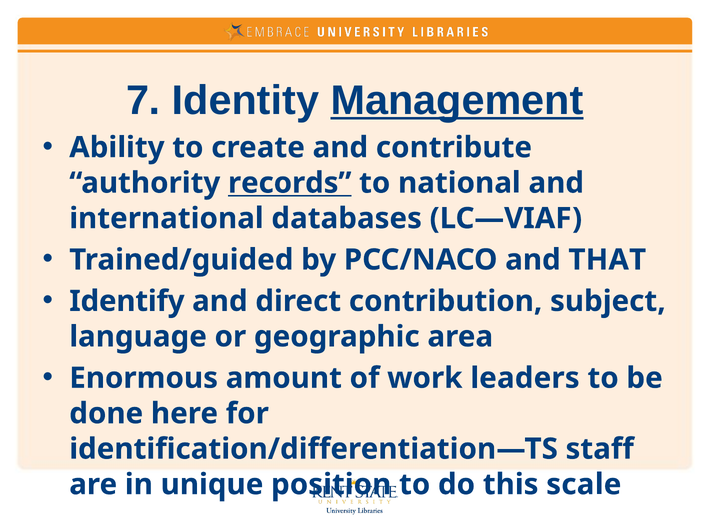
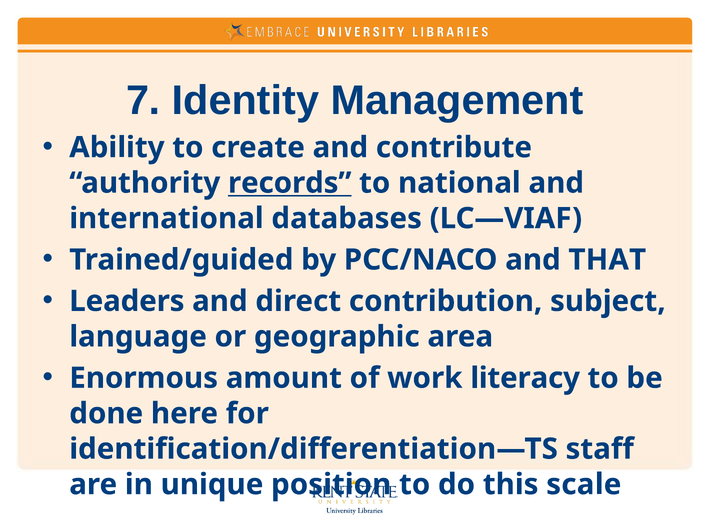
Management underline: present -> none (457, 101)
Identify: Identify -> Leaders (127, 301)
leaders: leaders -> literacy (525, 378)
